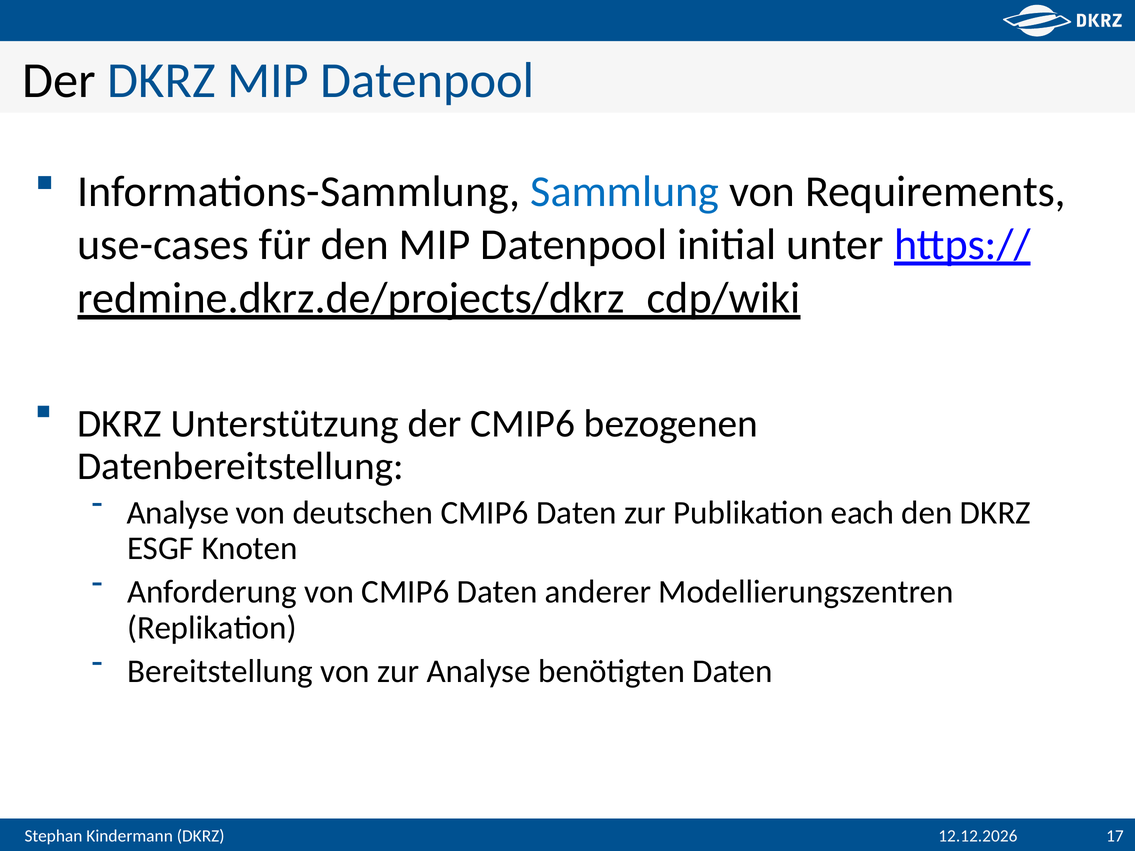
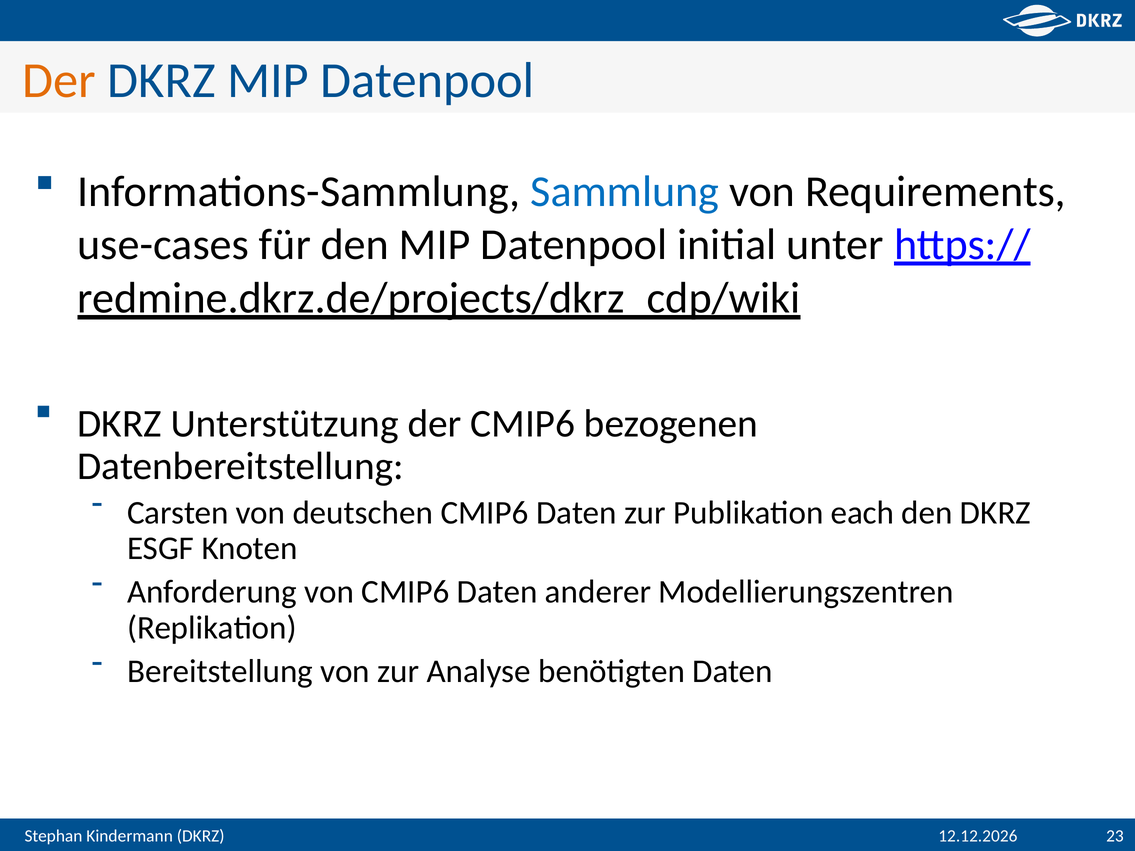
Der colour: black -> orange (59, 81)
Analyse: Analyse -> Carsten (178, 513)
17: 17 -> 23 (1115, 836)
